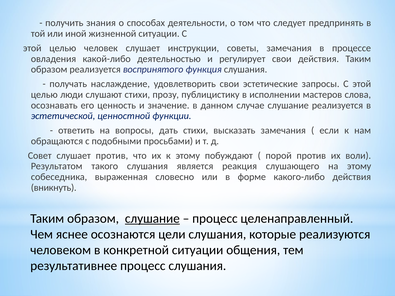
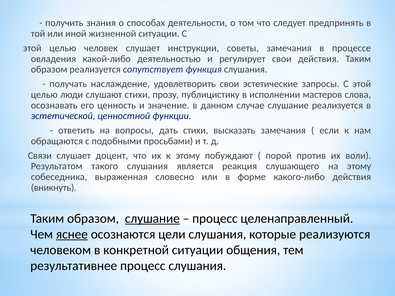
воспринятого: воспринятого -> сопутствует (153, 70)
Совет: Совет -> Связи (40, 156)
слушает против: против -> доцент (112, 156)
яснее underline: none -> present (72, 235)
